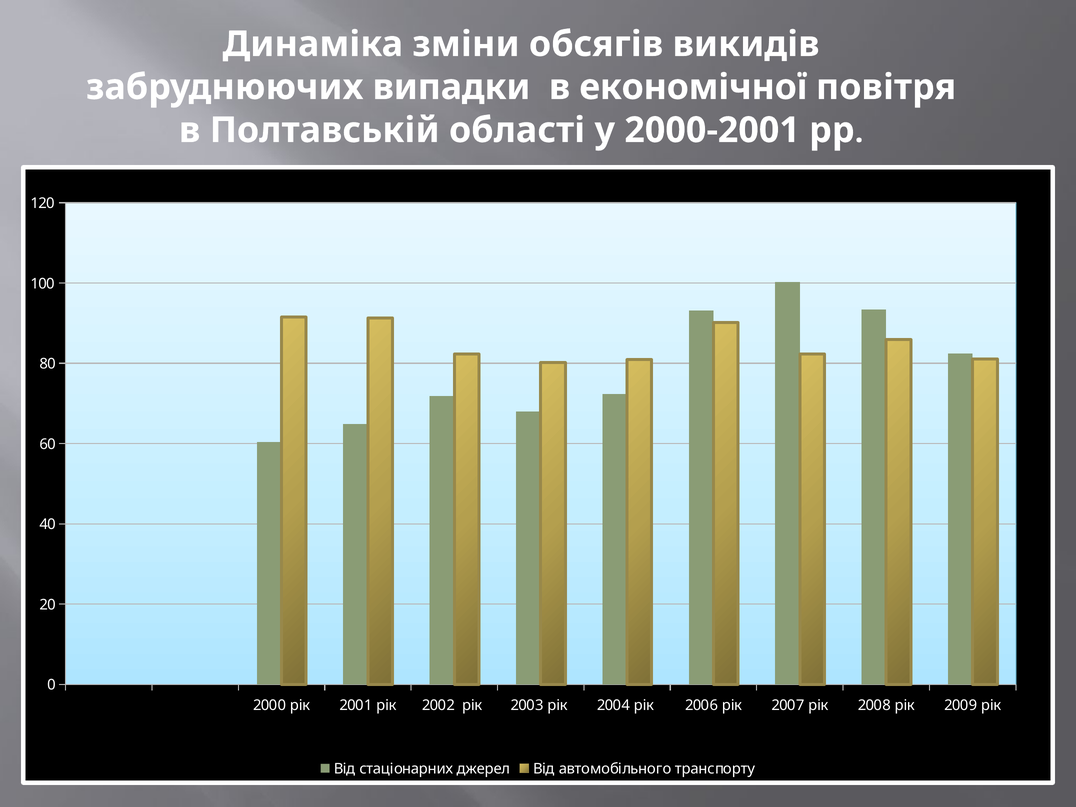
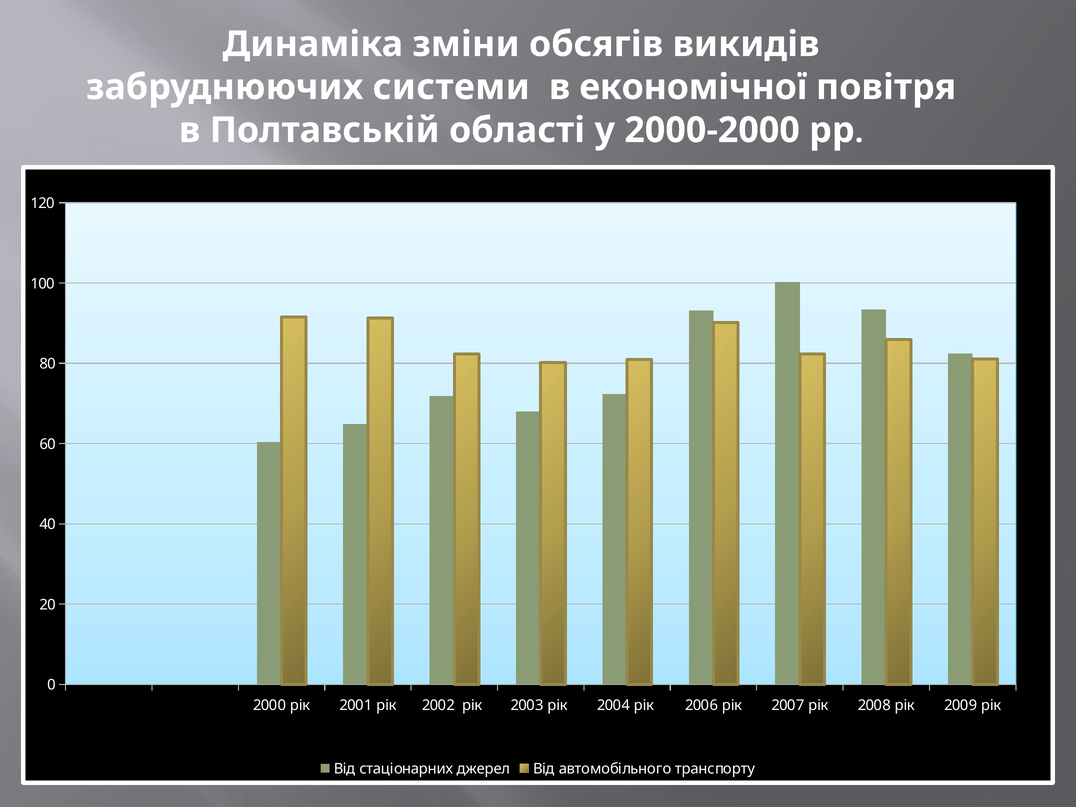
випадки: випадки -> системи (451, 87)
2000-2001: 2000-2001 -> 2000-2000 (712, 130)
